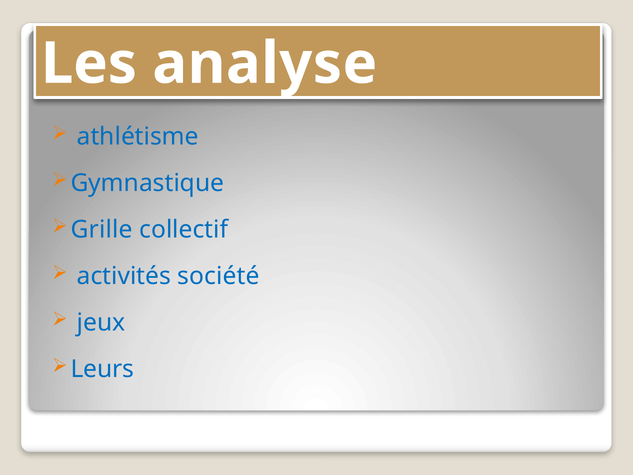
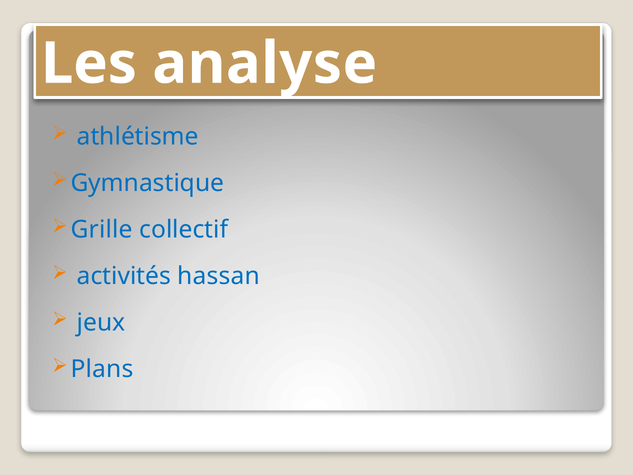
société: société -> hassan (219, 276)
Leurs: Leurs -> Plans (102, 369)
